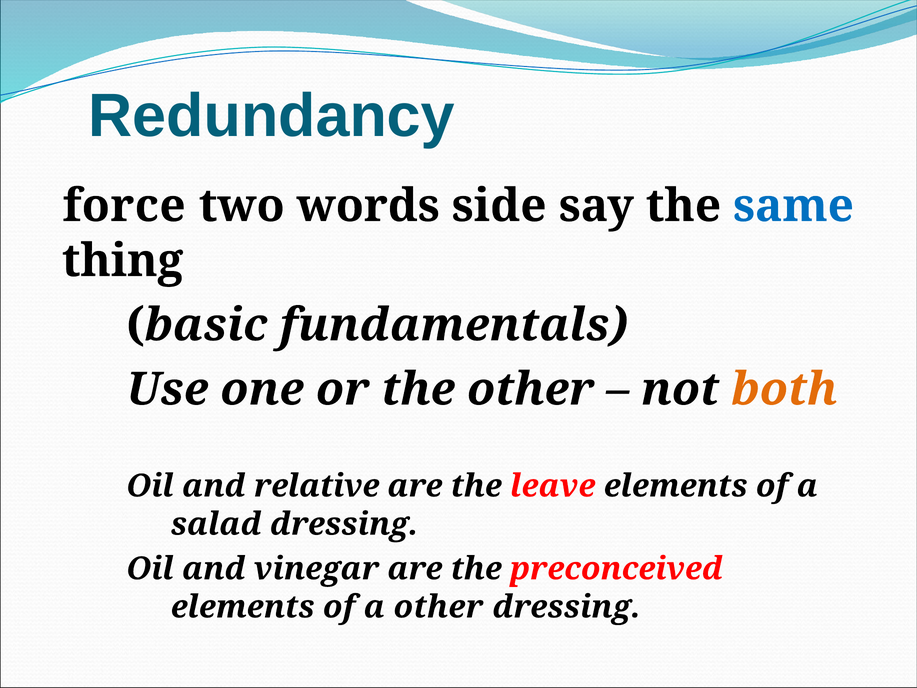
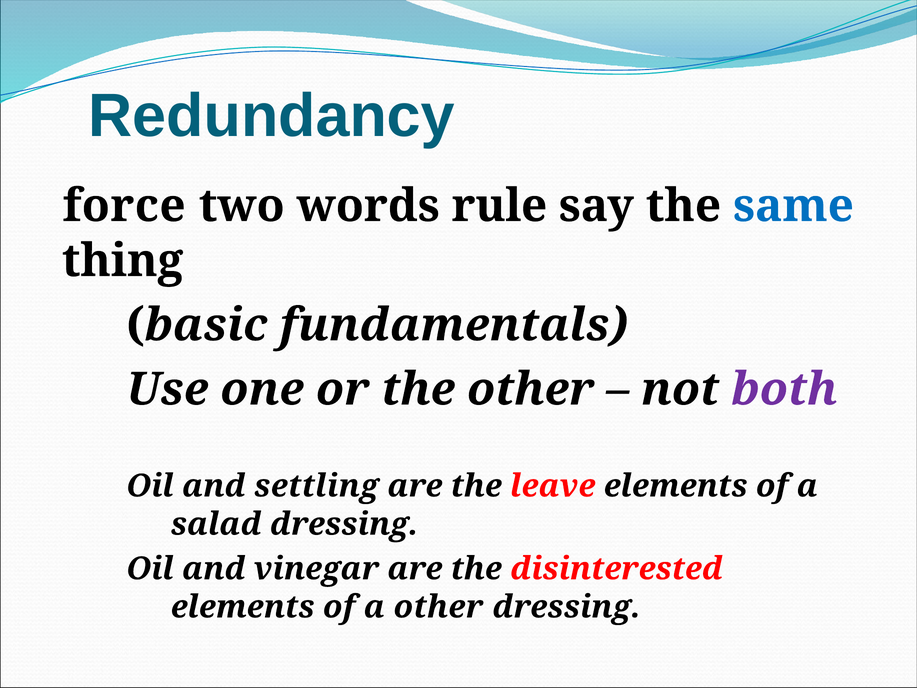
side: side -> rule (499, 206)
both colour: orange -> purple (784, 389)
relative: relative -> settling (316, 486)
preconceived: preconceived -> disinterested (617, 569)
